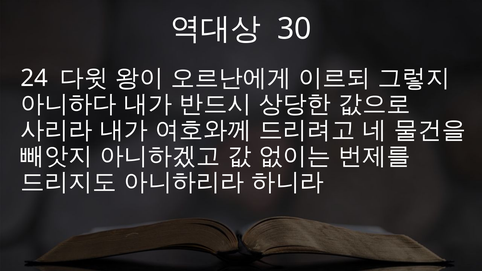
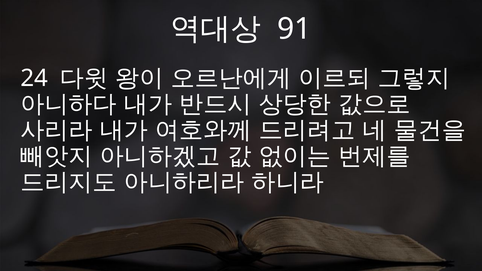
30: 30 -> 91 (294, 29)
